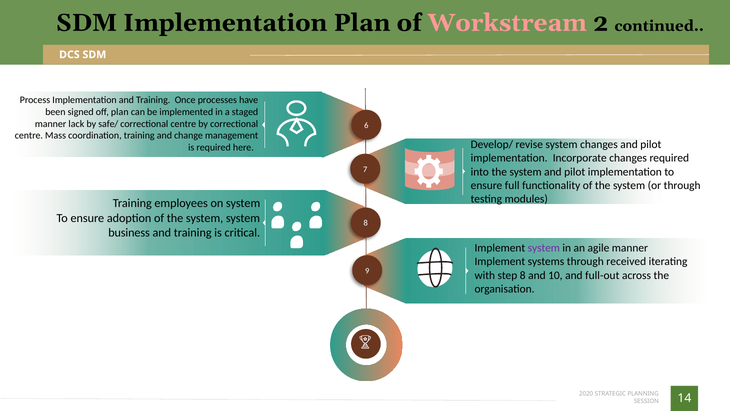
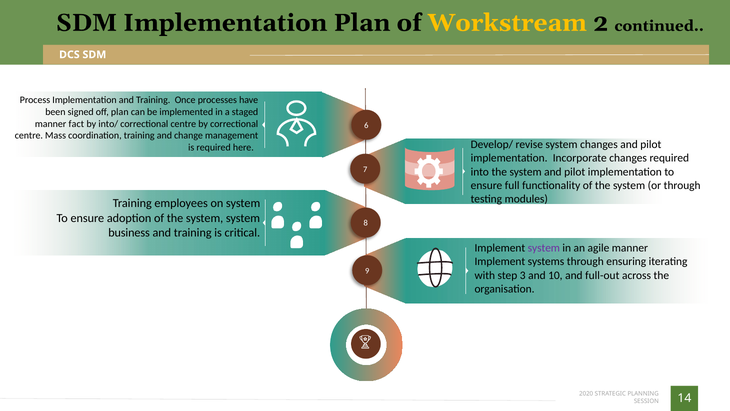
Workstream colour: pink -> yellow (507, 23)
lack: lack -> fact (76, 124)
safe/: safe/ -> into/ (108, 124)
received: received -> ensuring (626, 261)
step 8: 8 -> 3 (523, 275)
